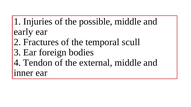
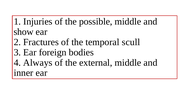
early: early -> show (24, 32)
Tendon: Tendon -> Always (38, 63)
